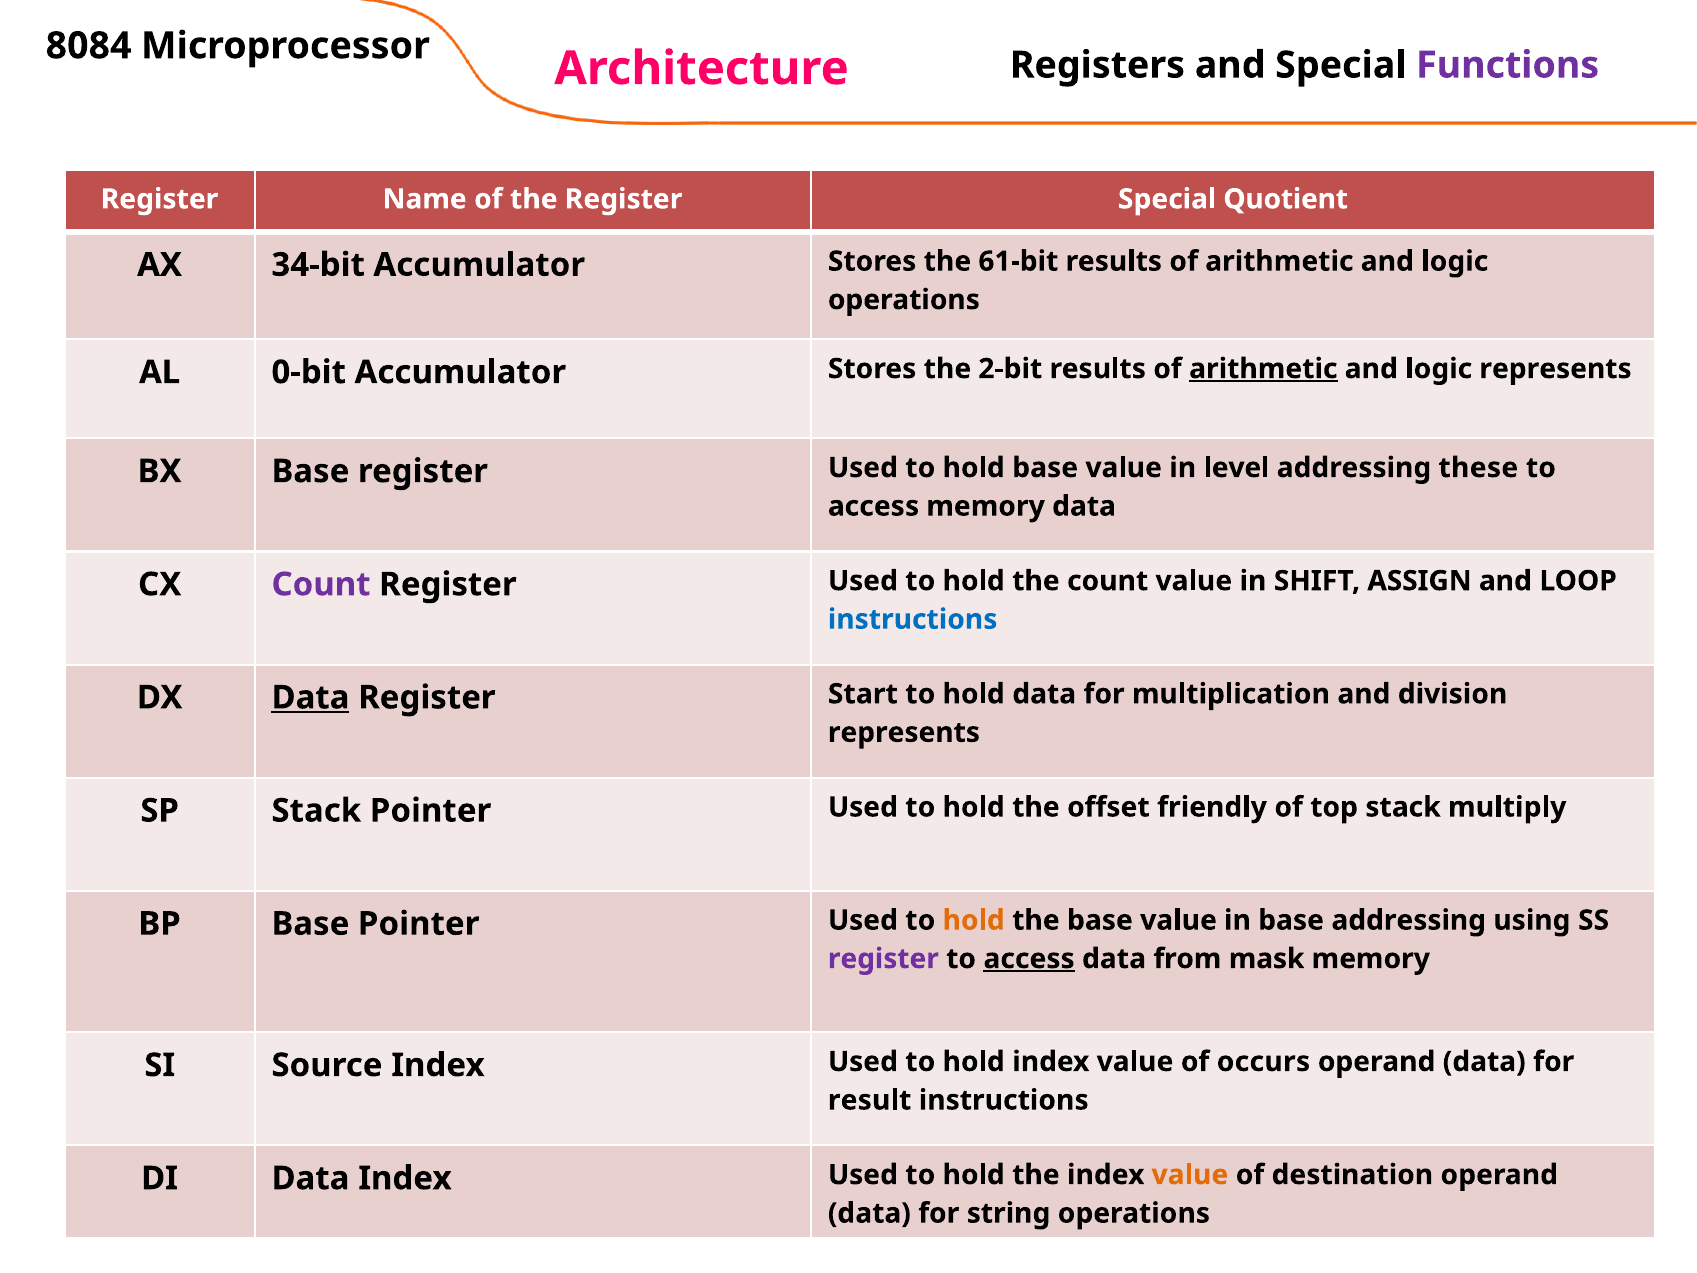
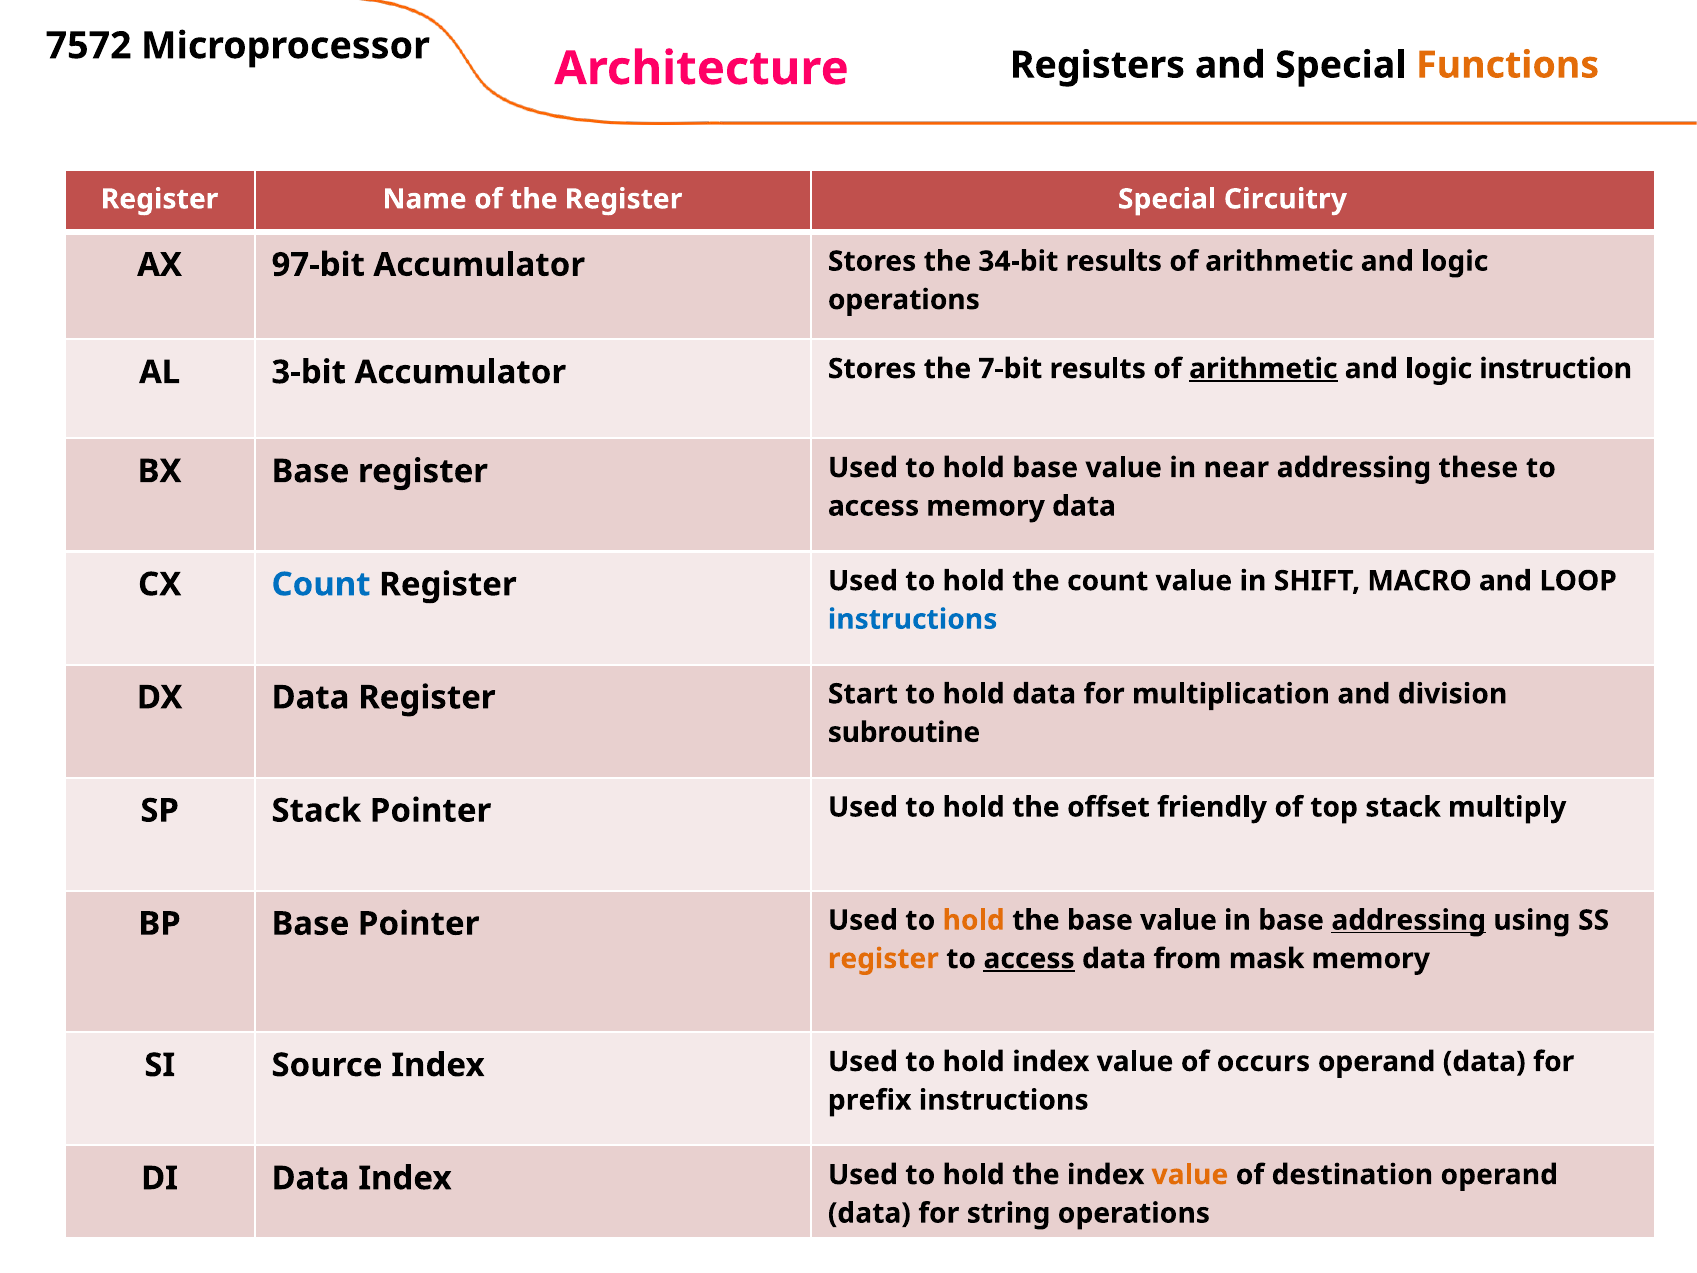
8084: 8084 -> 7572 (89, 46)
Functions colour: purple -> orange (1508, 65)
Quotient: Quotient -> Circuitry (1285, 199)
34-bit: 34-bit -> 97-bit (318, 265)
61-bit: 61-bit -> 34-bit (1018, 261)
0-bit: 0-bit -> 3-bit (309, 372)
2-bit: 2-bit -> 7-bit (1010, 369)
logic represents: represents -> instruction (1556, 369)
level: level -> near (1236, 468)
Count colour: purple -> blue (321, 584)
ASSIGN: ASSIGN -> MACRO (1420, 581)
Data underline: present -> none (310, 697)
represents: represents -> subroutine (904, 732)
addressing underline: none -> present (1409, 920)
register colour: purple -> orange (883, 959)
result: result -> prefix (870, 1100)
